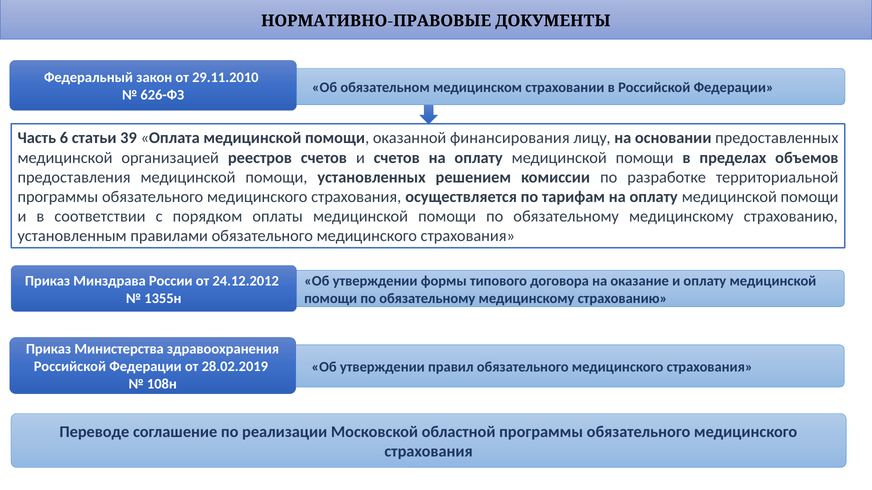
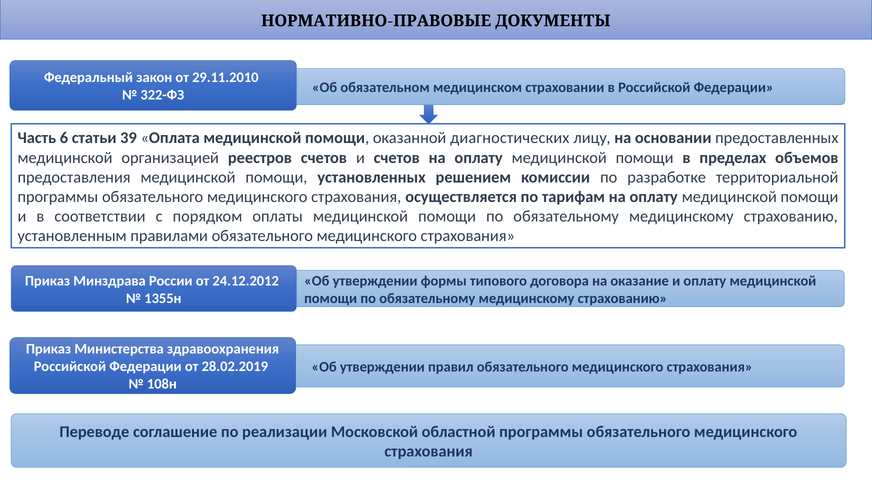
626-ФЗ: 626-ФЗ -> 322-ФЗ (162, 95)
финансирования: финансирования -> диагностических (510, 138)
